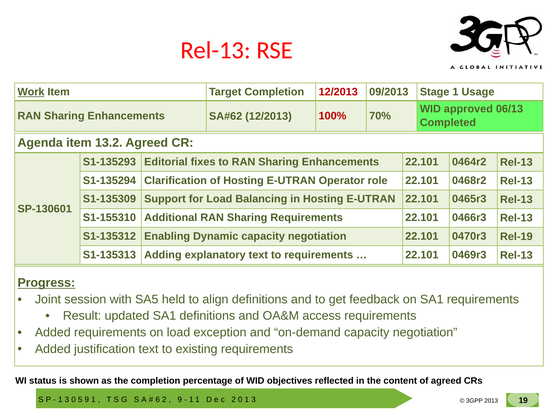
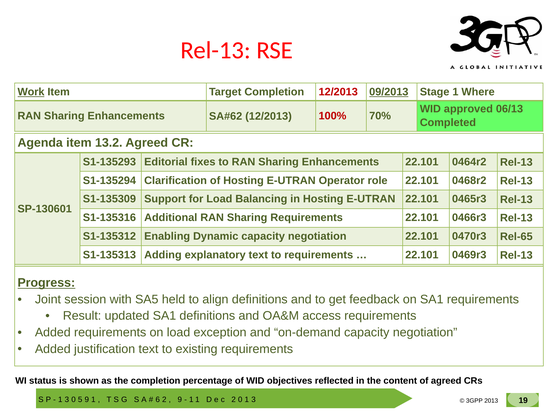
09/2013 underline: none -> present (389, 92)
Usage: Usage -> Where (478, 92)
S1-155310: S1-155310 -> S1-135316 (109, 218)
Rel-19: Rel-19 -> Rel-65 (516, 237)
